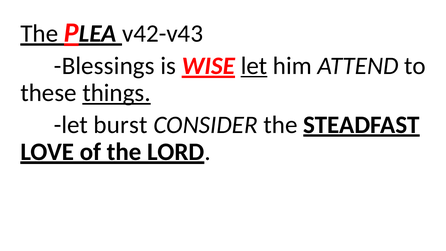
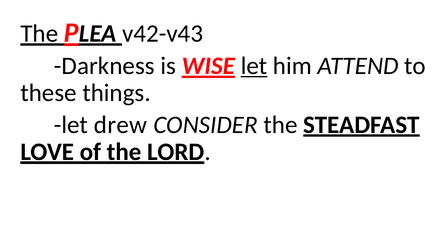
Blessings: Blessings -> Darkness (104, 66)
things underline: present -> none (117, 93)
burst: burst -> drew (121, 125)
